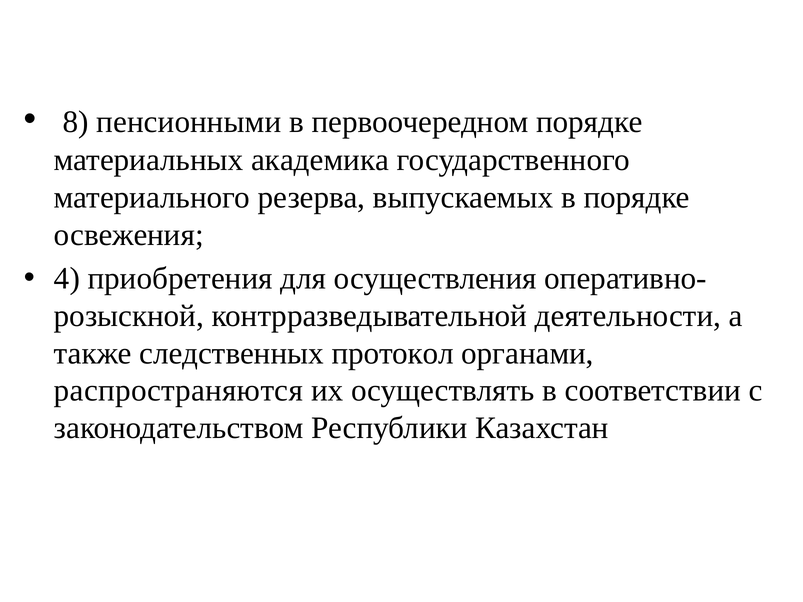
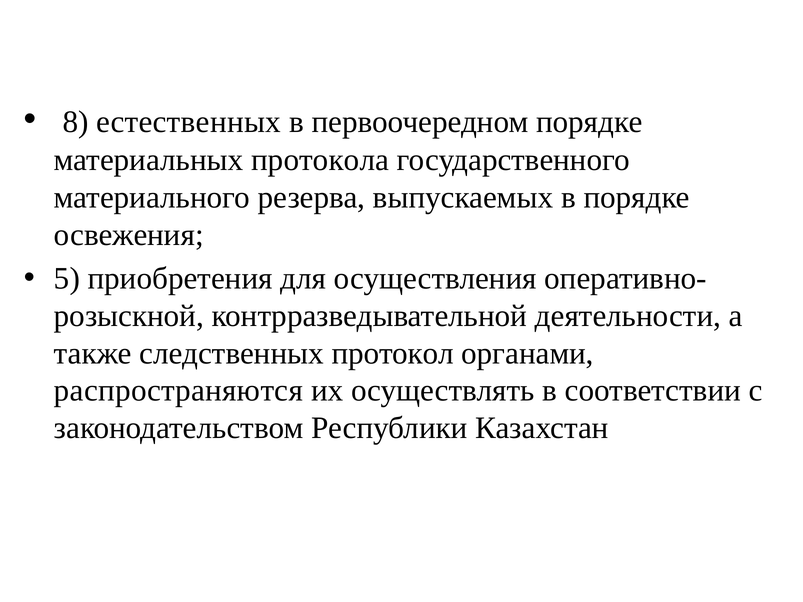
пенсионными: пенсионными -> естественных (189, 122)
академика: академика -> протокола (320, 160)
4: 4 -> 5 (67, 279)
